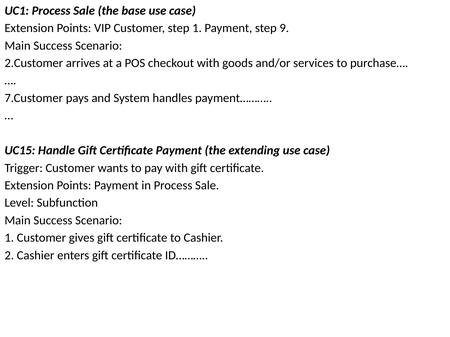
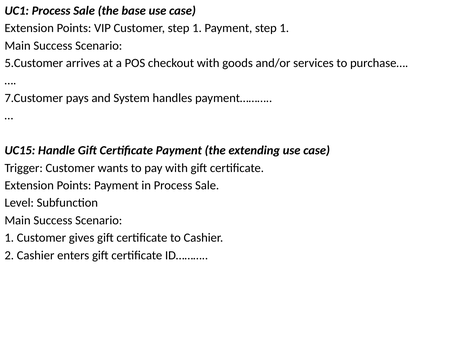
Payment step 9: 9 -> 1 (284, 28)
2.Customer: 2.Customer -> 5.Customer (34, 63)
